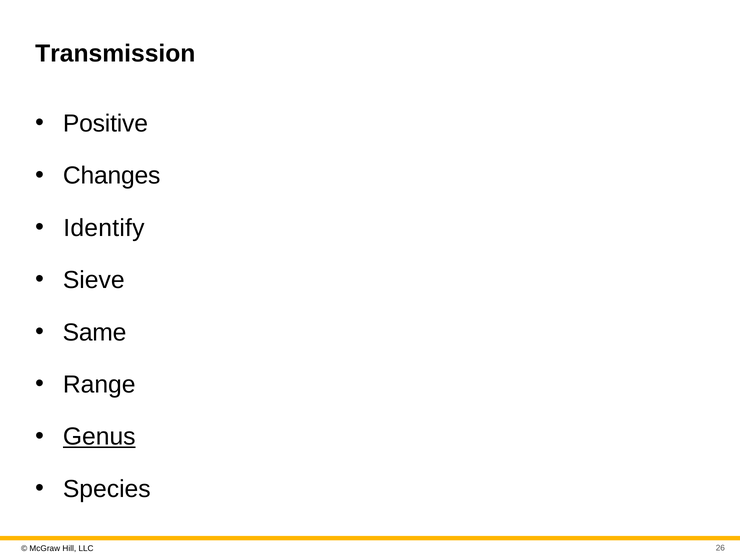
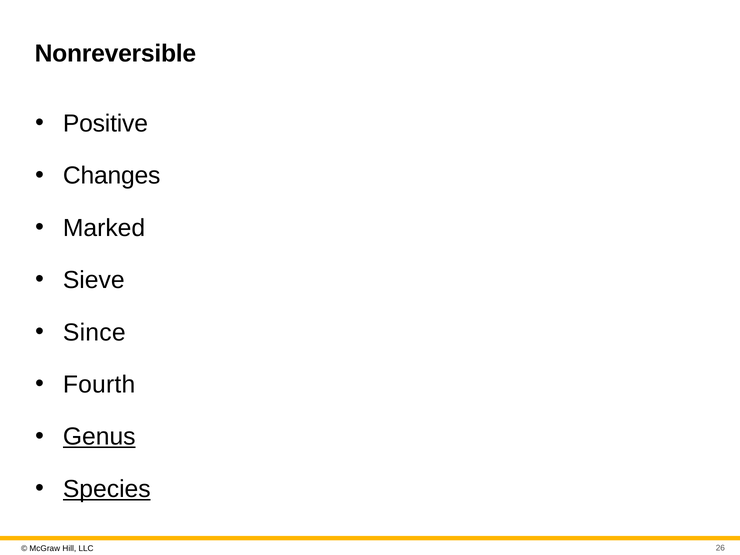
Transmission: Transmission -> Nonreversible (115, 54)
Identify: Identify -> Marked (104, 228)
Same: Same -> Since (94, 332)
Range: Range -> Fourth (99, 385)
Species underline: none -> present (107, 489)
